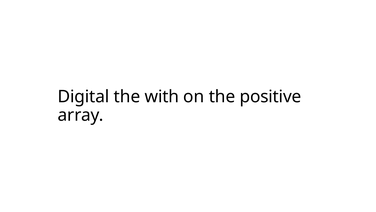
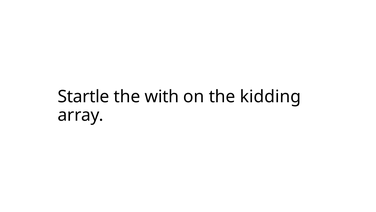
Digital: Digital -> Startle (83, 96)
positive: positive -> kidding (270, 96)
